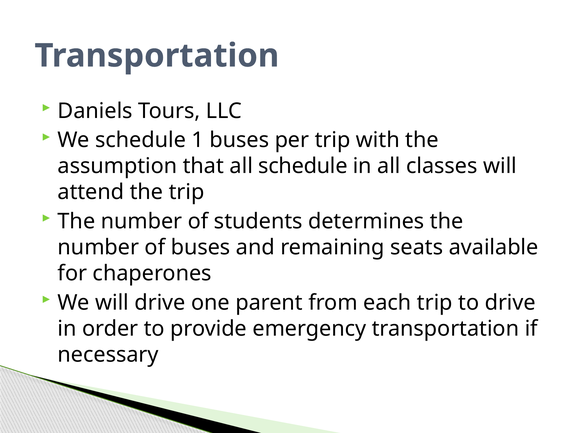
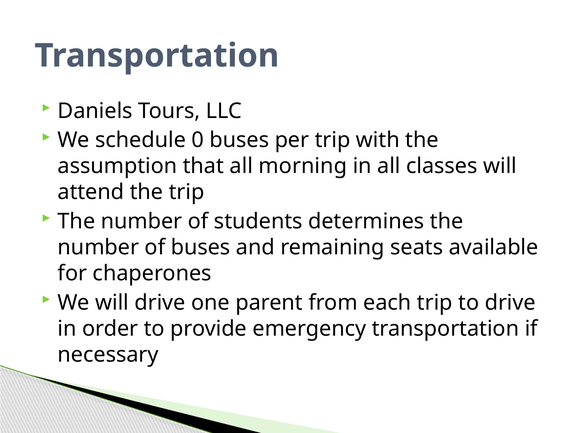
1: 1 -> 0 (198, 140)
all schedule: schedule -> morning (303, 166)
